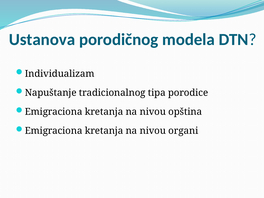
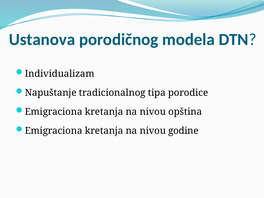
organi: organi -> godine (183, 131)
